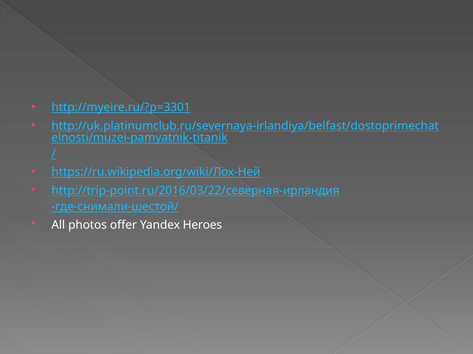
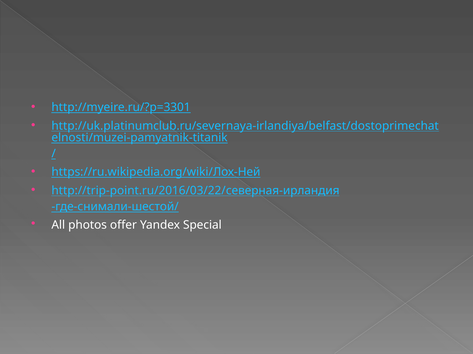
Heroes: Heroes -> Special (202, 225)
